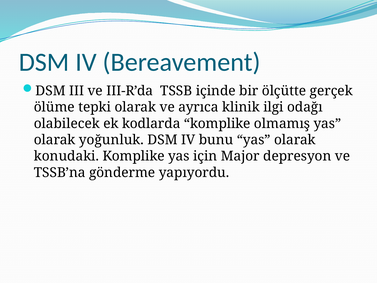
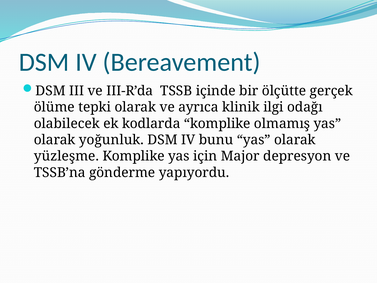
konudaki: konudaki -> yüzleşme (66, 156)
